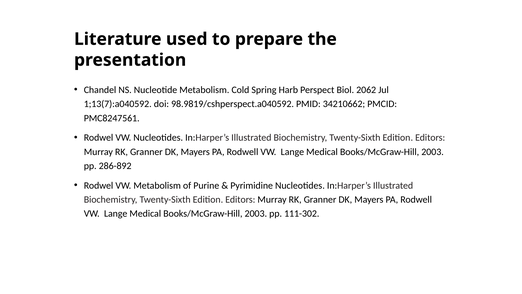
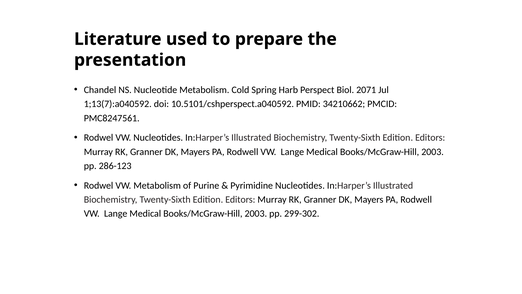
2062: 2062 -> 2071 (366, 90)
98.9819/cshperspect.a040592: 98.9819/cshperspect.a040592 -> 10.5101/cshperspect.a040592 (233, 104)
286-892: 286-892 -> 286-123 (115, 166)
111-302: 111-302 -> 299-302 (302, 213)
